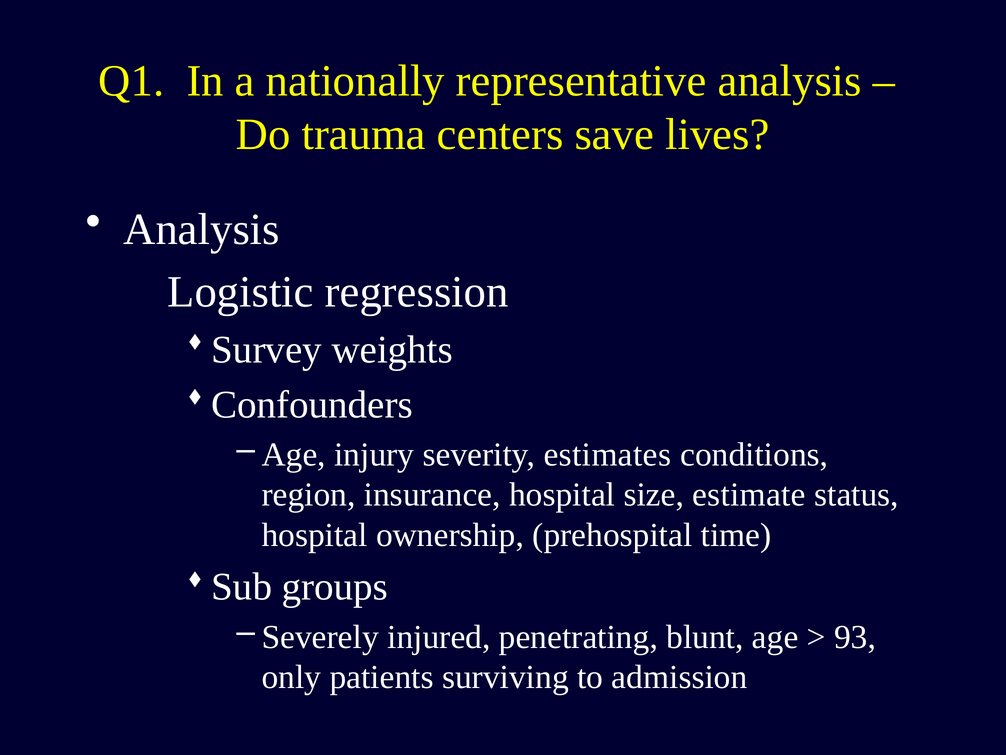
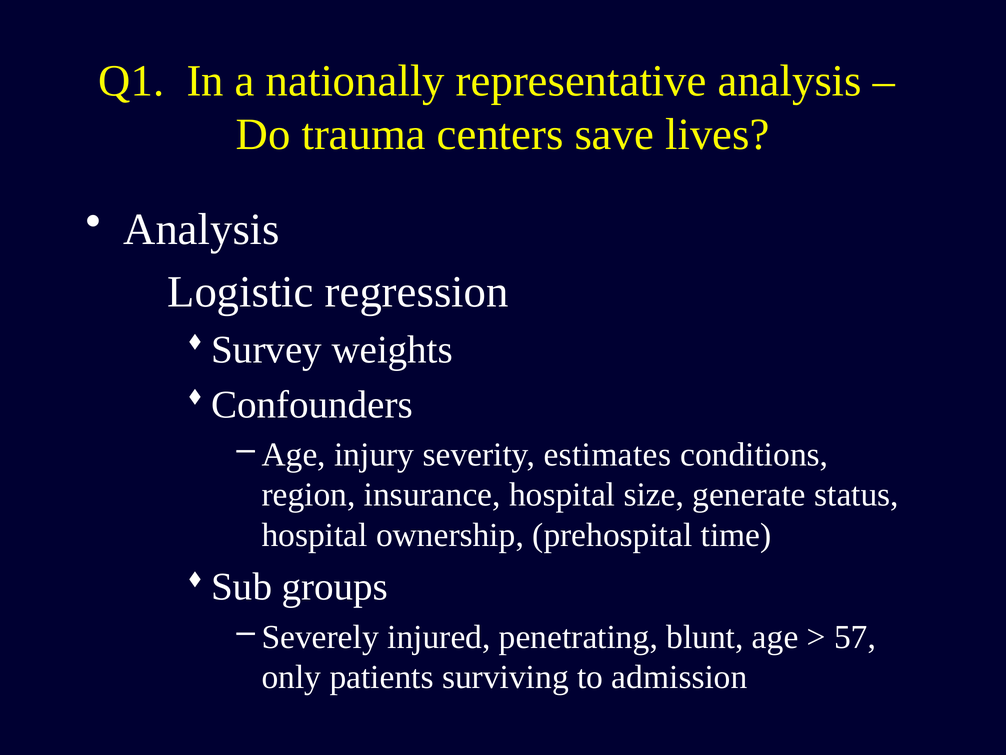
estimate: estimate -> generate (749, 495)
93: 93 -> 57 (855, 637)
